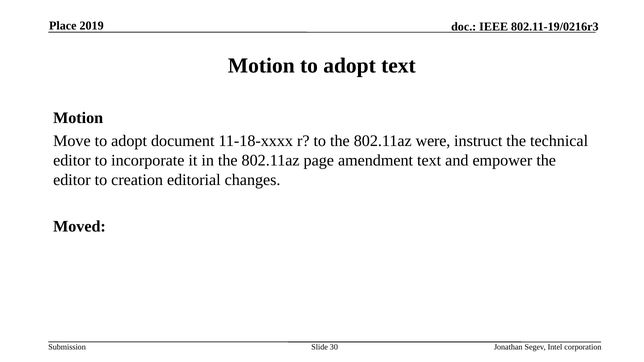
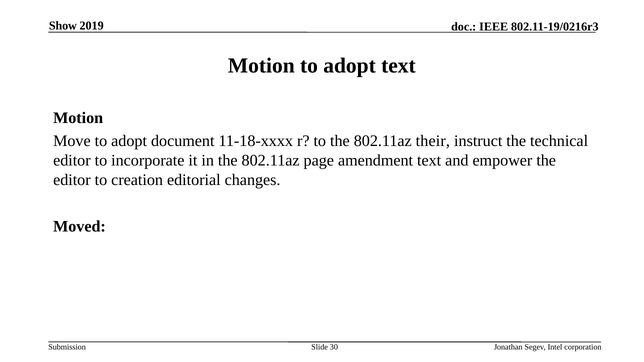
Place: Place -> Show (63, 26)
were: were -> their (433, 141)
